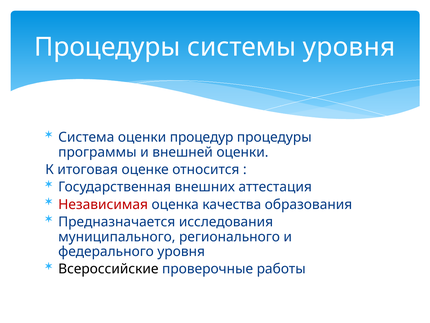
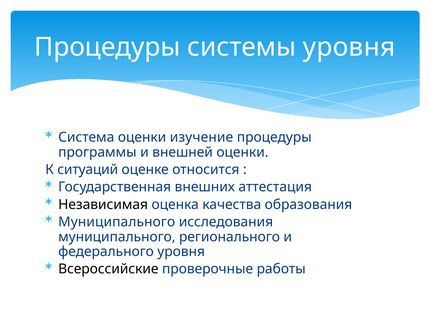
процедур: процедур -> изучение (201, 137)
итоговая: итоговая -> ситуаций (88, 169)
Независимая colour: red -> black (103, 204)
Предназначается: Предназначается -> Муниципального (117, 222)
